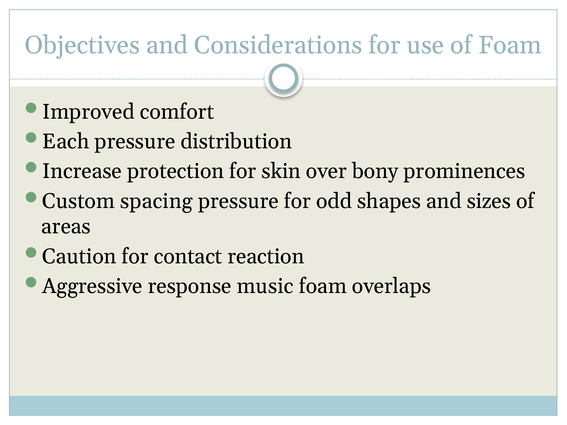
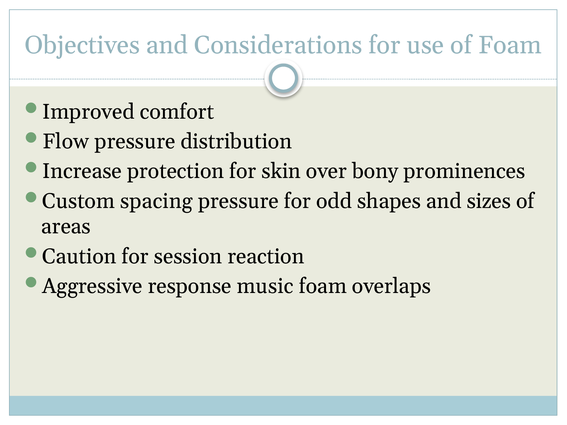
Each: Each -> Flow (66, 142)
contact: contact -> session (188, 256)
